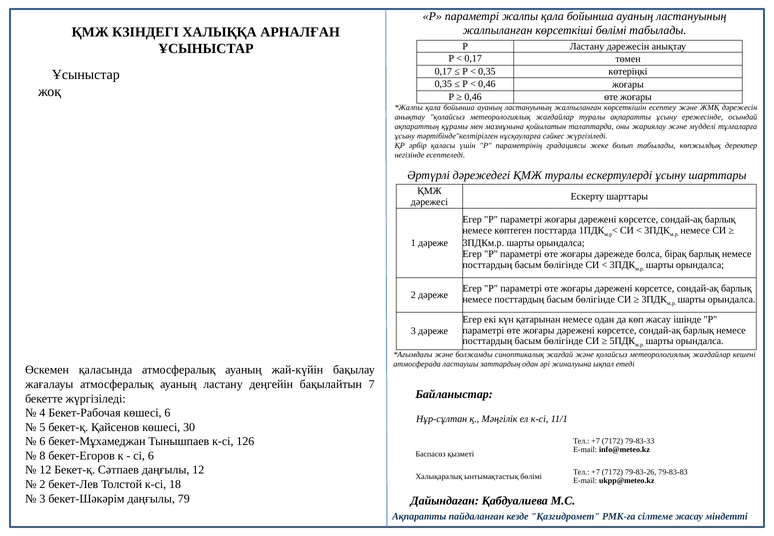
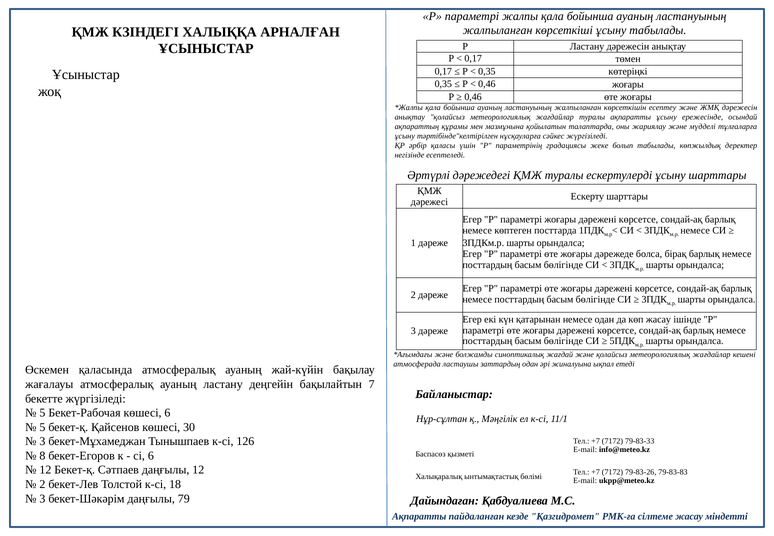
көрсеткіші бөлімі: бөлімі -> ұсыну (611, 30)
4: 4 -> 5 (42, 413)
6: 6 -> 3 (42, 441)
